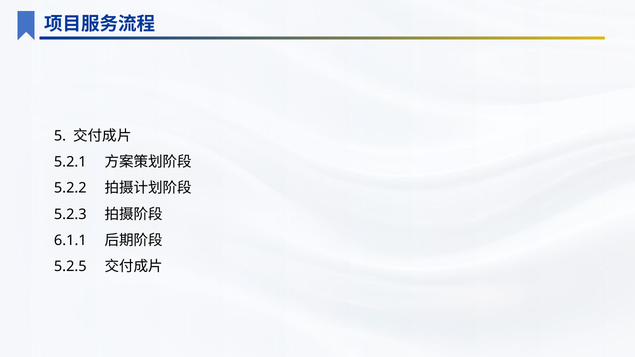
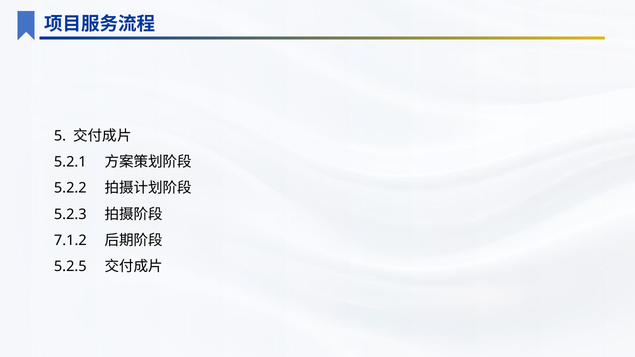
6.1.1: 6.1.1 -> 7.1.2 (70, 241)
